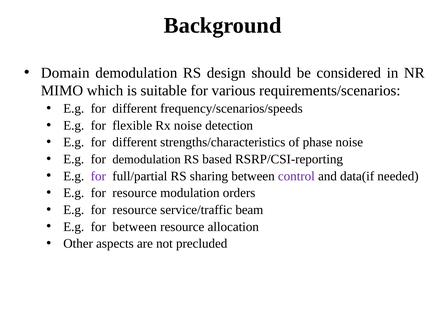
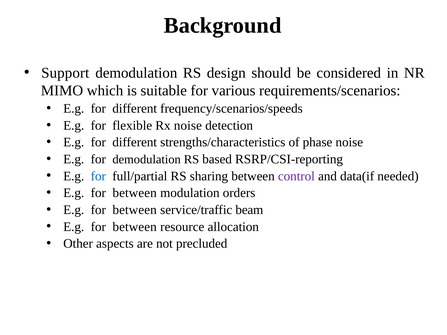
Domain: Domain -> Support (65, 73)
for colour: purple -> blue (98, 176)
resource: resource -> between (135, 193)
resource: resource -> between (135, 210)
